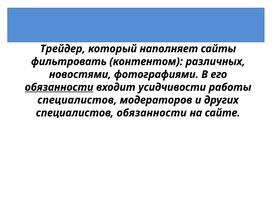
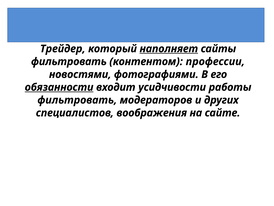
наполняет underline: none -> present (169, 49)
различных: различных -> профессии (215, 61)
специалистов: специалистов -> фильтровать (77, 100)
специалистов обязанности: обязанности -> воображения (152, 113)
